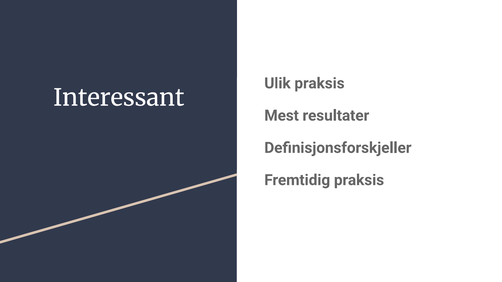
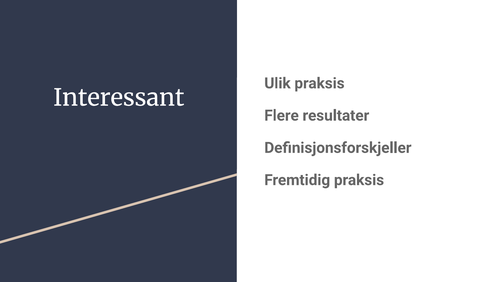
Mest: Mest -> Flere (282, 116)
